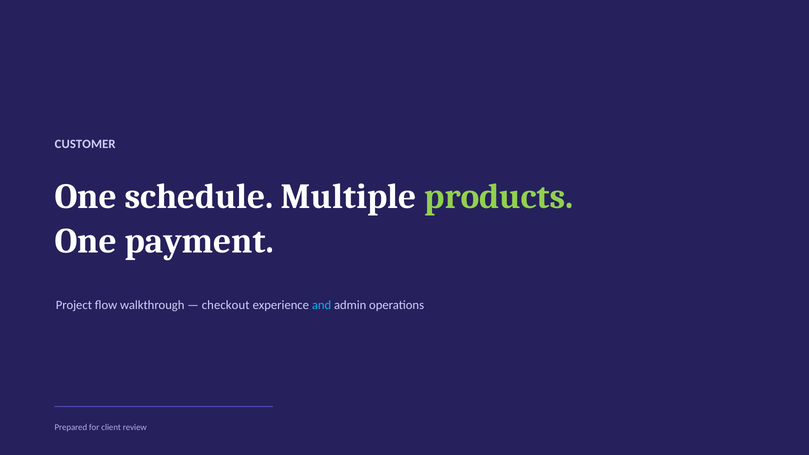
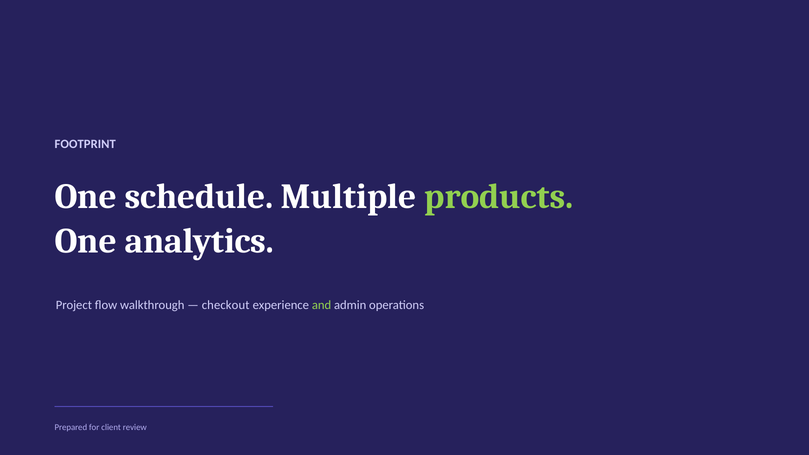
CUSTOMER: CUSTOMER -> FOOTPRINT (85, 144)
payment: payment -> analytics (199, 241)
and colour: light blue -> light green (322, 305)
